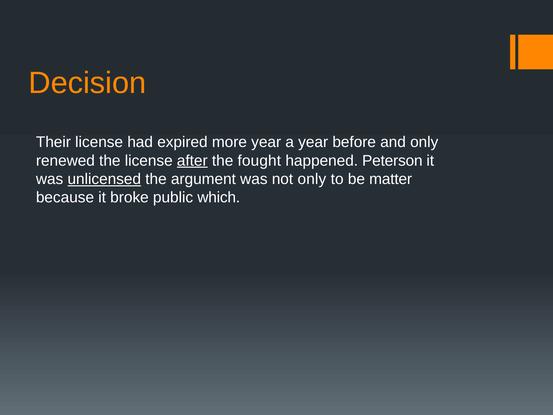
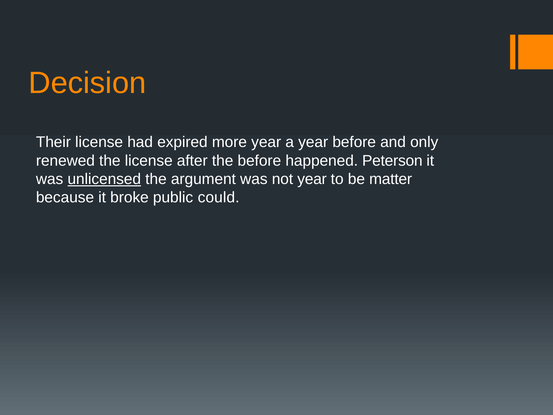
after underline: present -> none (192, 161)
the fought: fought -> before (259, 161)
not only: only -> year (312, 179)
which: which -> could (219, 197)
